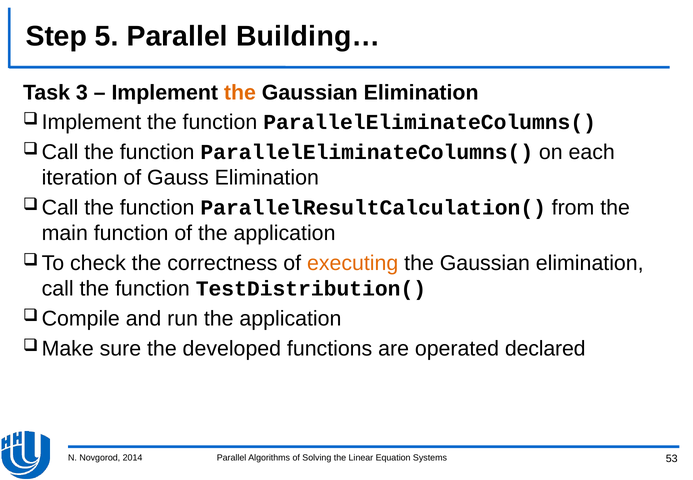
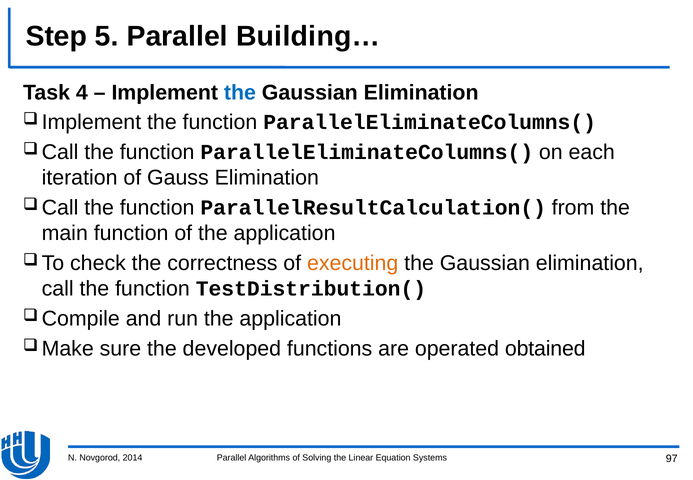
3: 3 -> 4 (82, 92)
the colour: orange -> blue (240, 92)
declared: declared -> obtained (545, 348)
53: 53 -> 97 (672, 459)
